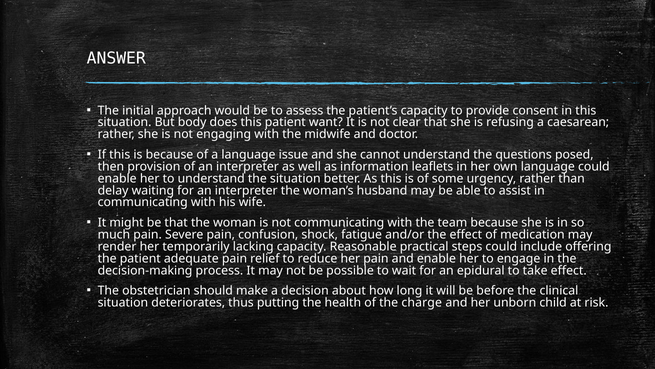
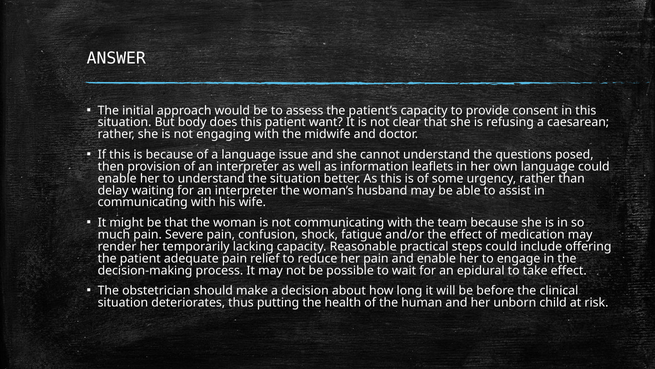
charge: charge -> human (422, 302)
